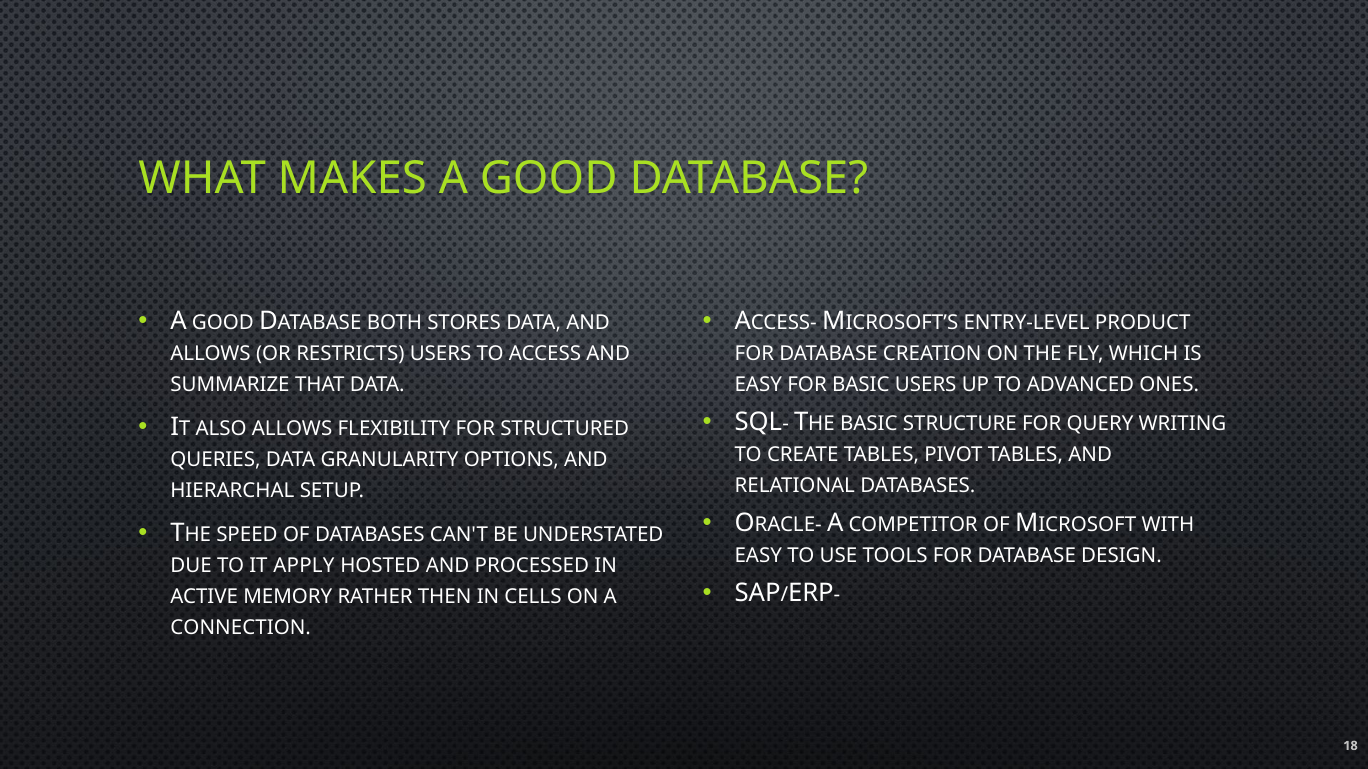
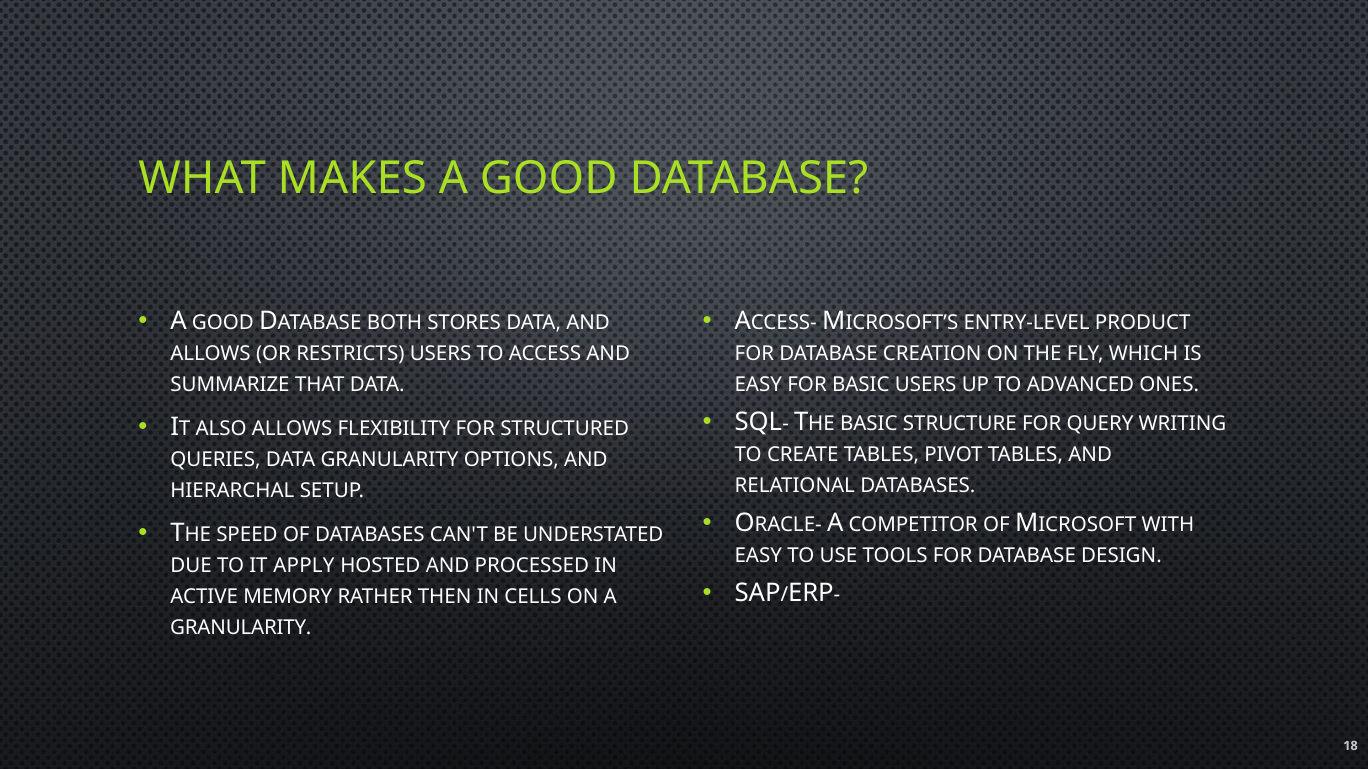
CONNECTION: CONNECTION -> GRANULARITY (241, 628)
